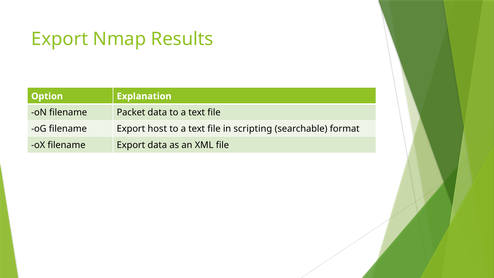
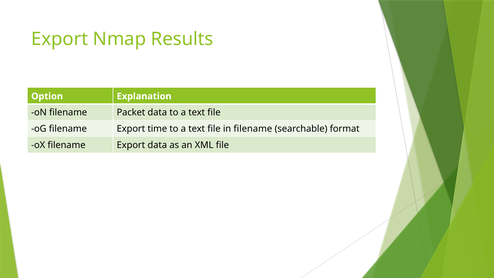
host: host -> time (157, 129)
in scripting: scripting -> filename (253, 129)
